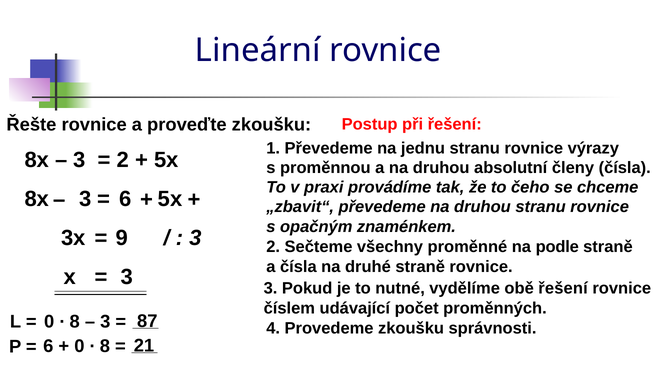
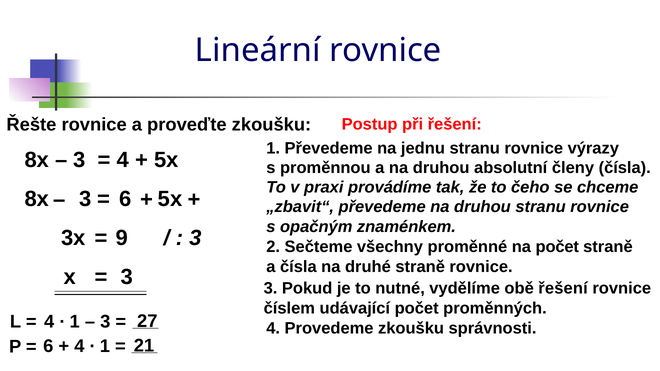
2: 2 -> 4 (123, 160)
na podle: podle -> počet (557, 247)
0: 0 -> 4 (49, 322)
8: 8 -> 1 (75, 322)
87: 87 -> 27 (147, 321)
0: 0 -> 4 (79, 346)
8: 8 -> 1 (105, 346)
